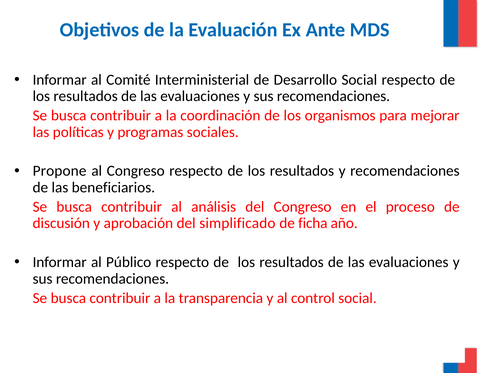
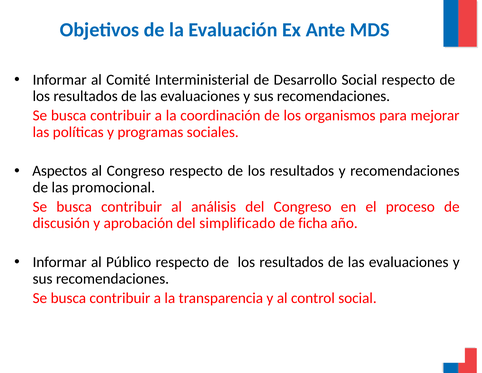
Propone: Propone -> Aspectos (60, 171)
beneficiarios: beneficiarios -> promocional (113, 187)
